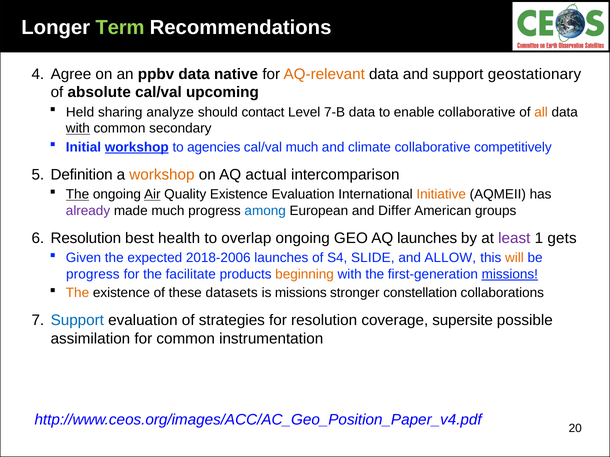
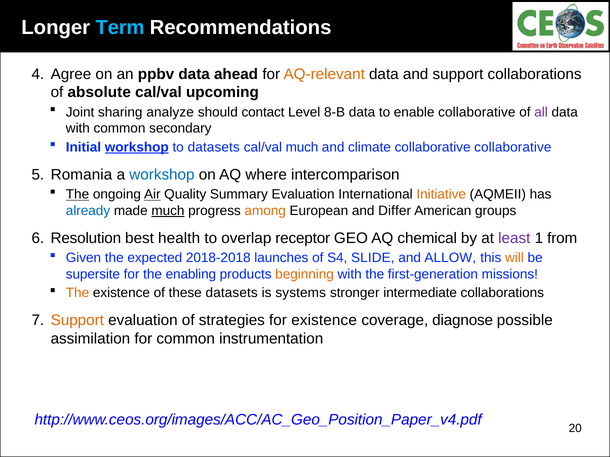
Term colour: light green -> light blue (120, 28)
native: native -> ahead (236, 74)
support geostationary: geostationary -> collaborations (535, 74)
Held: Held -> Joint (80, 112)
7-B: 7-B -> 8-B (335, 112)
all colour: orange -> purple (541, 112)
with underline: present -> none (78, 129)
to agencies: agencies -> datasets (214, 147)
collaborative competitively: competitively -> collaborative (513, 147)
Definition: Definition -> Romania (81, 175)
workshop colour: orange -> blue (162, 175)
actual: actual -> where (266, 175)
Quality Existence: Existence -> Summary (239, 195)
already colour: purple -> blue (88, 211)
much underline: none -> present (168, 211)
among colour: blue -> orange (265, 211)
overlap ongoing: ongoing -> receptor (303, 238)
AQ launches: launches -> chemical (427, 238)
gets: gets -> from (562, 238)
2018-2006: 2018-2006 -> 2018-2018 (218, 258)
progress: progress -> supersite (93, 274)
facilitate: facilitate -> enabling (191, 274)
missions underline: present -> none (510, 274)
is missions: missions -> systems (301, 293)
constellation: constellation -> intermediate (420, 293)
Support colour: blue -> orange (77, 321)
for resolution: resolution -> existence (324, 321)
supersite: supersite -> diagnose (463, 321)
